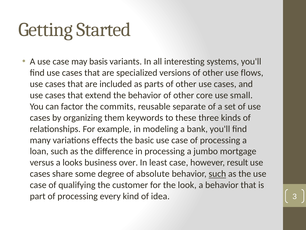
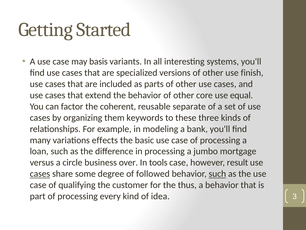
flows: flows -> finish (252, 73)
small: small -> equal (241, 95)
commits: commits -> coherent (118, 106)
looks: looks -> circle (72, 162)
least: least -> tools (158, 162)
cases underline: none -> present (40, 174)
absolute: absolute -> followed (153, 174)
look: look -> thus (187, 185)
